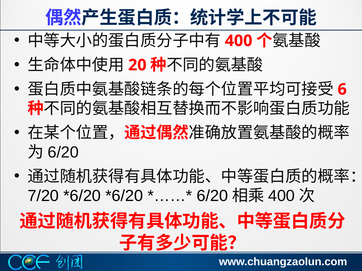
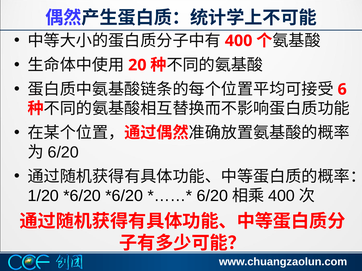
7/20: 7/20 -> 1/20 (43, 196)
